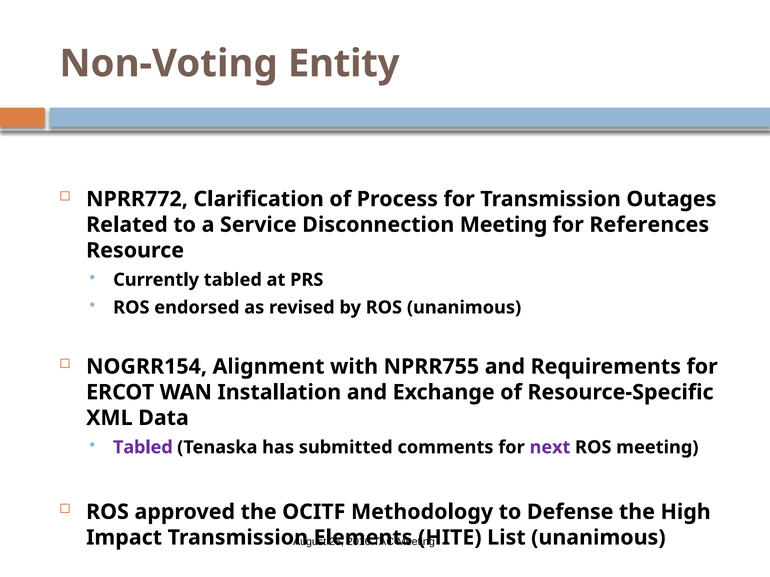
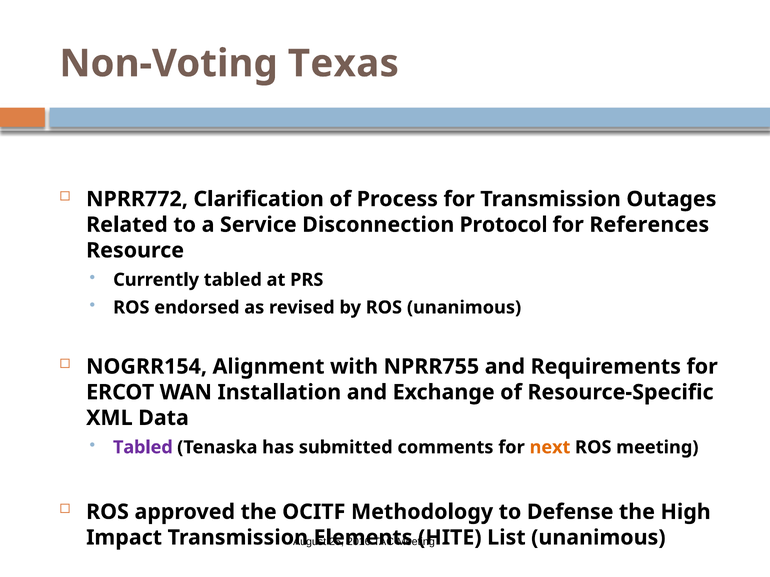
Entity: Entity -> Texas (343, 64)
Disconnection Meeting: Meeting -> Protocol (504, 225)
next colour: purple -> orange (550, 448)
